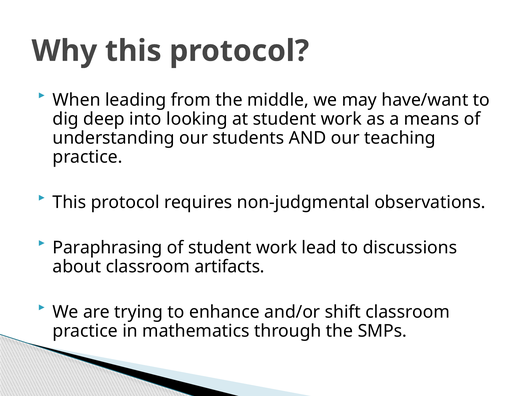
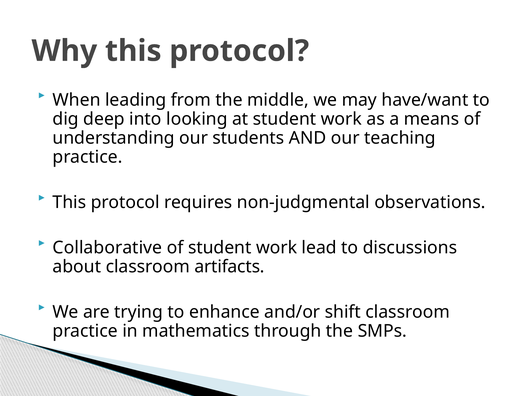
Paraphrasing: Paraphrasing -> Collaborative (107, 247)
